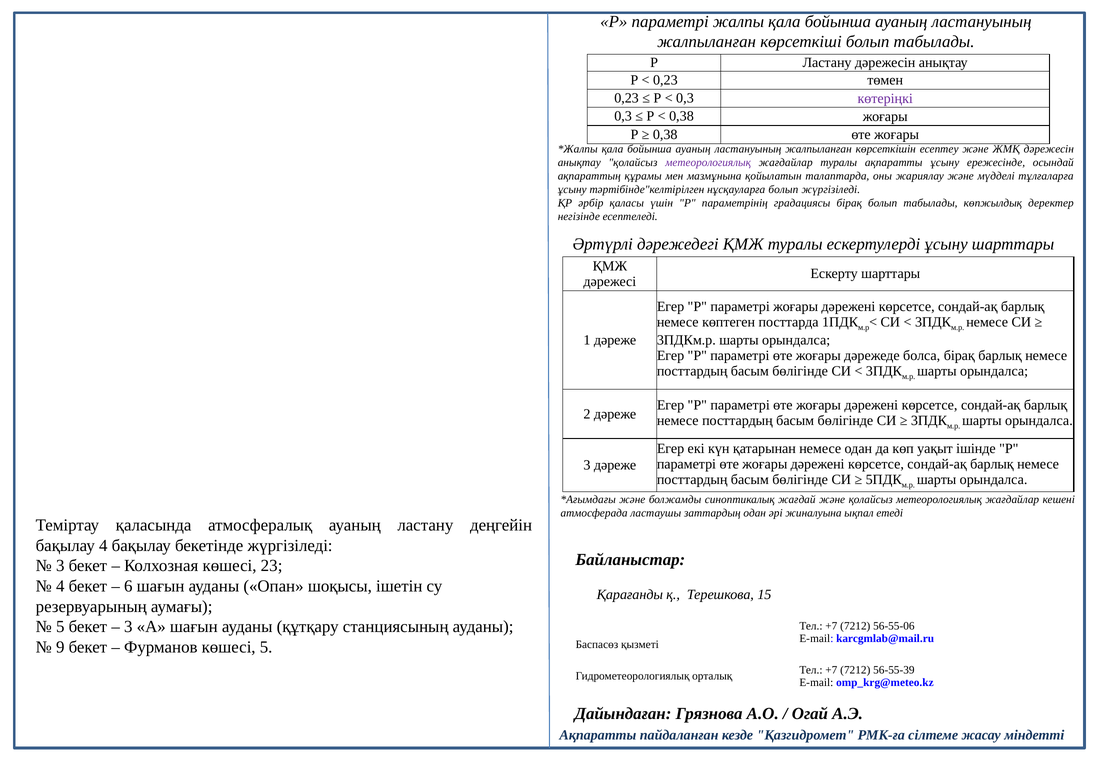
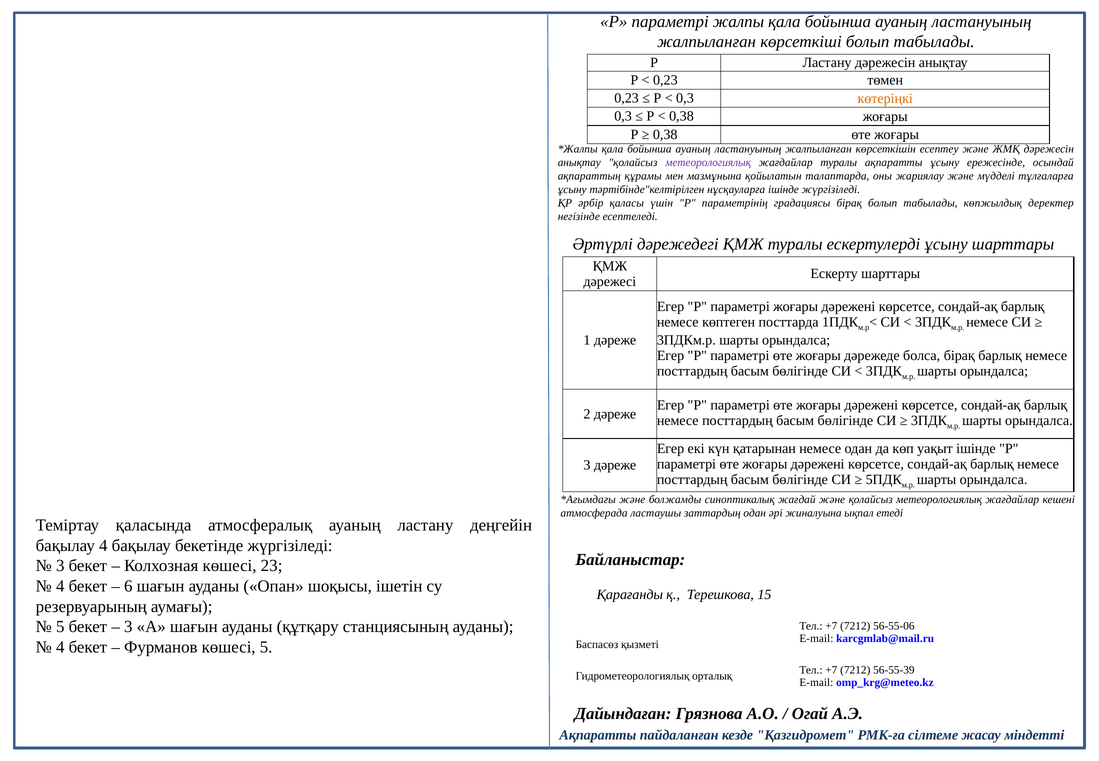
көтеріңкі colour: purple -> orange (885, 98)
нұсқауларға болып: болып -> ішінде (783, 189)
9: 9 -> 4 (60, 647)
